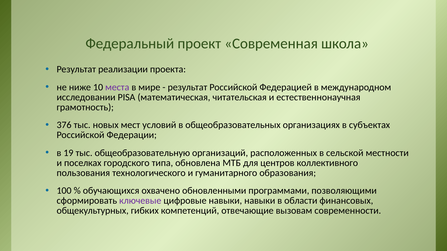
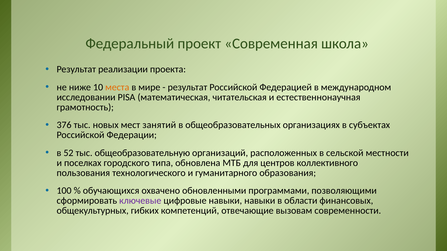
места colour: purple -> orange (117, 87)
условий: условий -> занятий (159, 125)
19: 19 -> 52 (68, 153)
